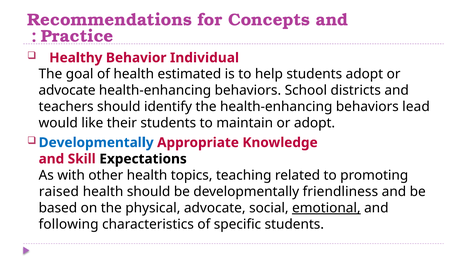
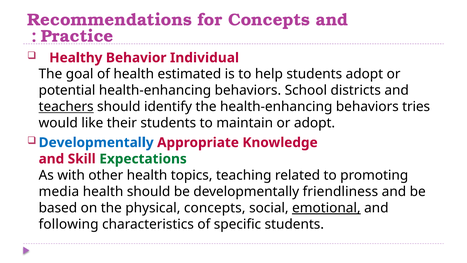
advocate: advocate -> potential (67, 90)
teachers underline: none -> present (66, 107)
lead: lead -> tries (416, 107)
Expectations colour: black -> green (143, 159)
raised: raised -> media (59, 191)
physical advocate: advocate -> concepts (215, 208)
